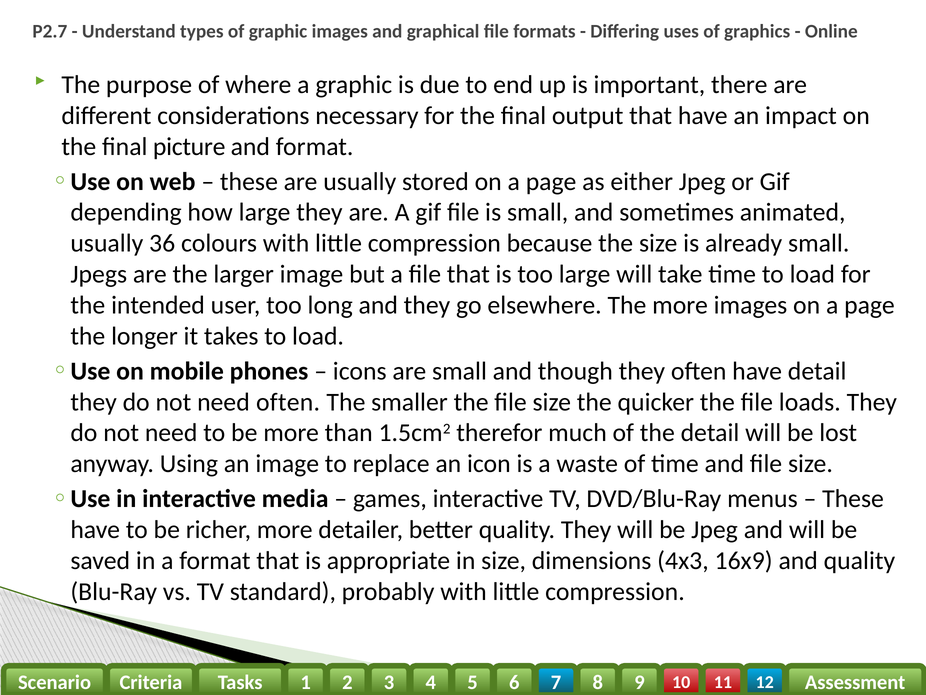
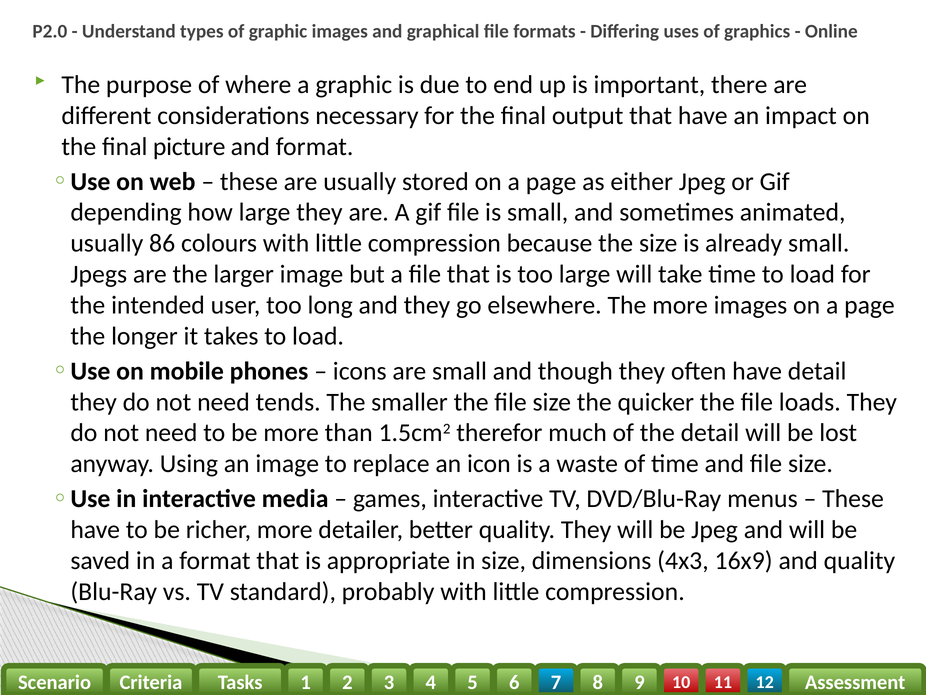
P2.7: P2.7 -> P2.0 (50, 31)
36: 36 -> 86 (162, 243)
need often: often -> tends (288, 402)
